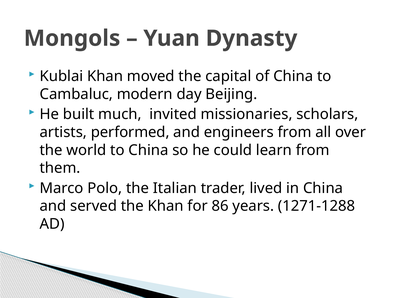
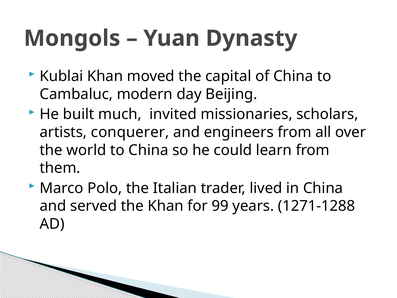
performed: performed -> conquerer (130, 132)
86: 86 -> 99 (220, 206)
